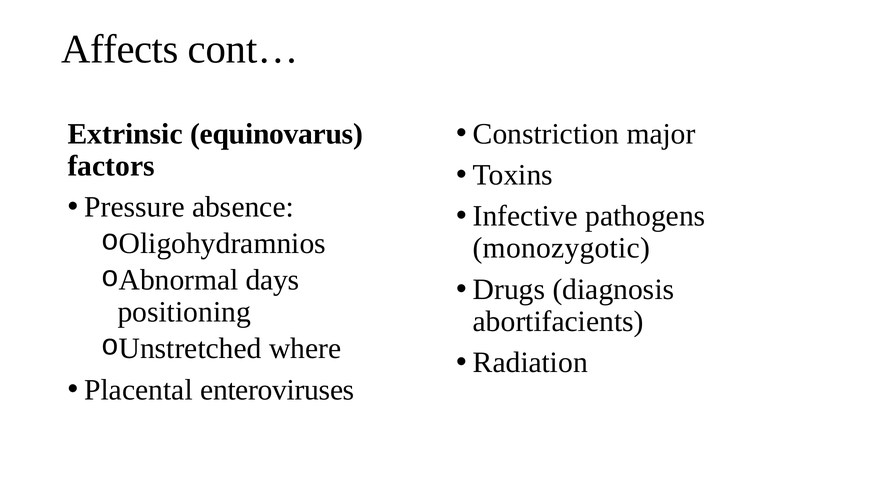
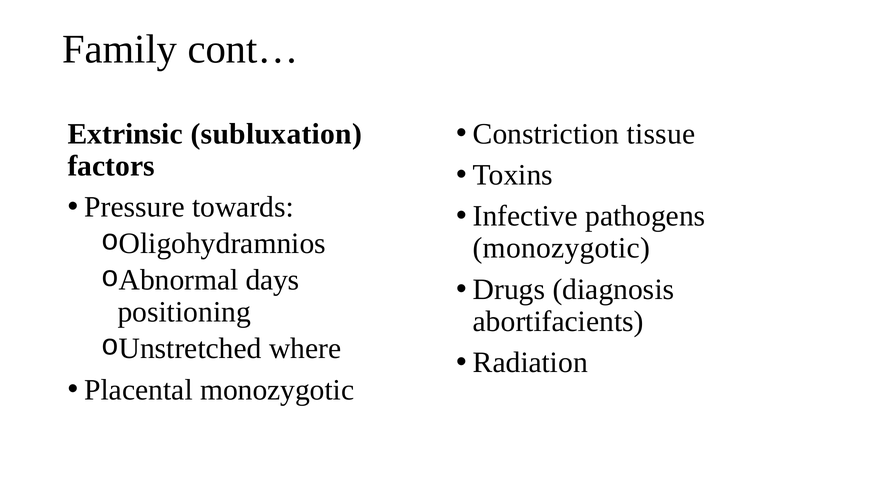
Affects: Affects -> Family (120, 49)
major: major -> tissue (661, 134)
equinovarus: equinovarus -> subluxation (276, 134)
absence: absence -> towards (243, 207)
Placental enteroviruses: enteroviruses -> monozygotic (277, 390)
